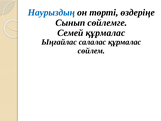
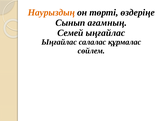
Наурыздың colour: blue -> orange (51, 12)
сөйлемге: сөйлемге -> ағамның (107, 23)
Семей құрмалас: құрмалас -> ыңғайлас (105, 33)
